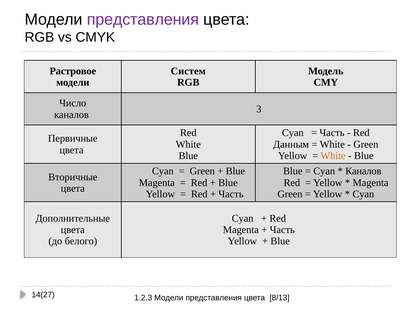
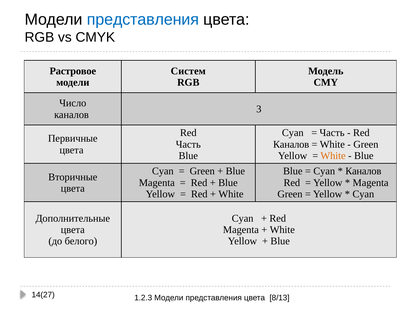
представления colour: purple -> blue (143, 20)
White: White -> Часть (188, 144)
Данным: Данным -> Каналов (291, 144)
Часть: Часть -> White (231, 194)
Часть: Часть -> White (282, 229)
